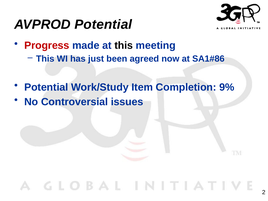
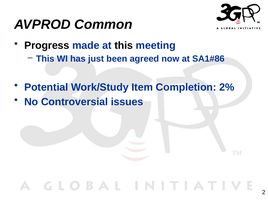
AVPROD Potential: Potential -> Common (103, 25)
Progress colour: red -> black (47, 45)
9%: 9% -> 2% (227, 87)
